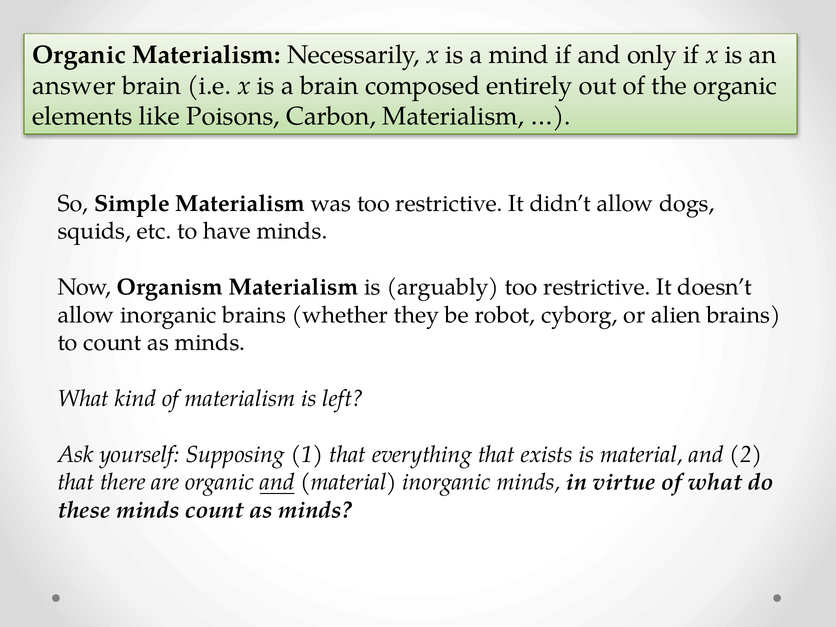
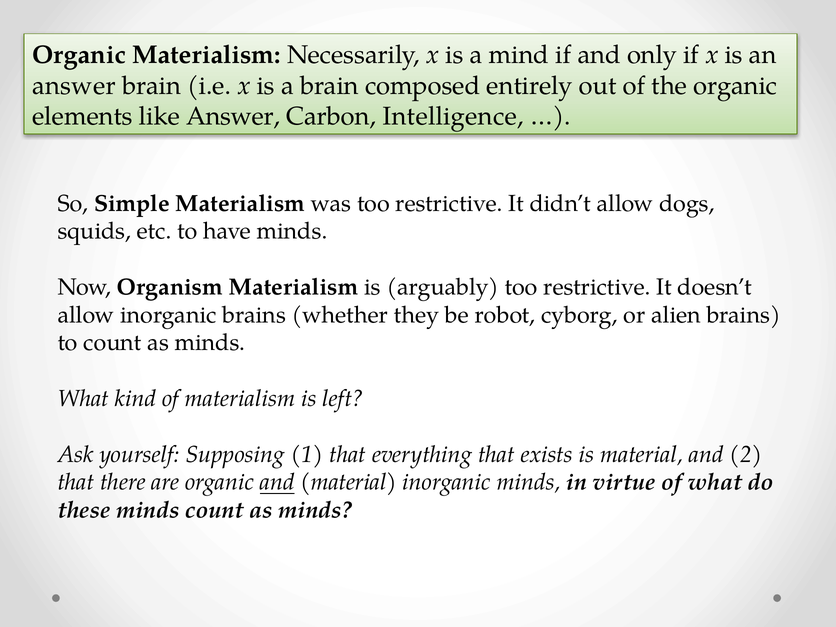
like Poisons: Poisons -> Answer (233, 116)
Carbon Materialism: Materialism -> Intelligence (453, 116)
